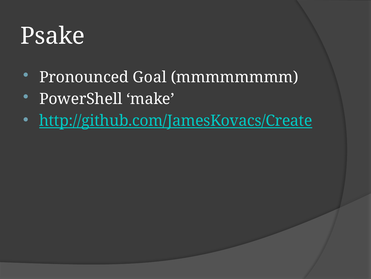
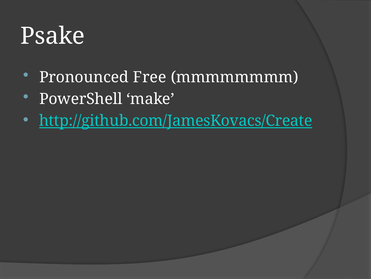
Goal: Goal -> Free (150, 77)
